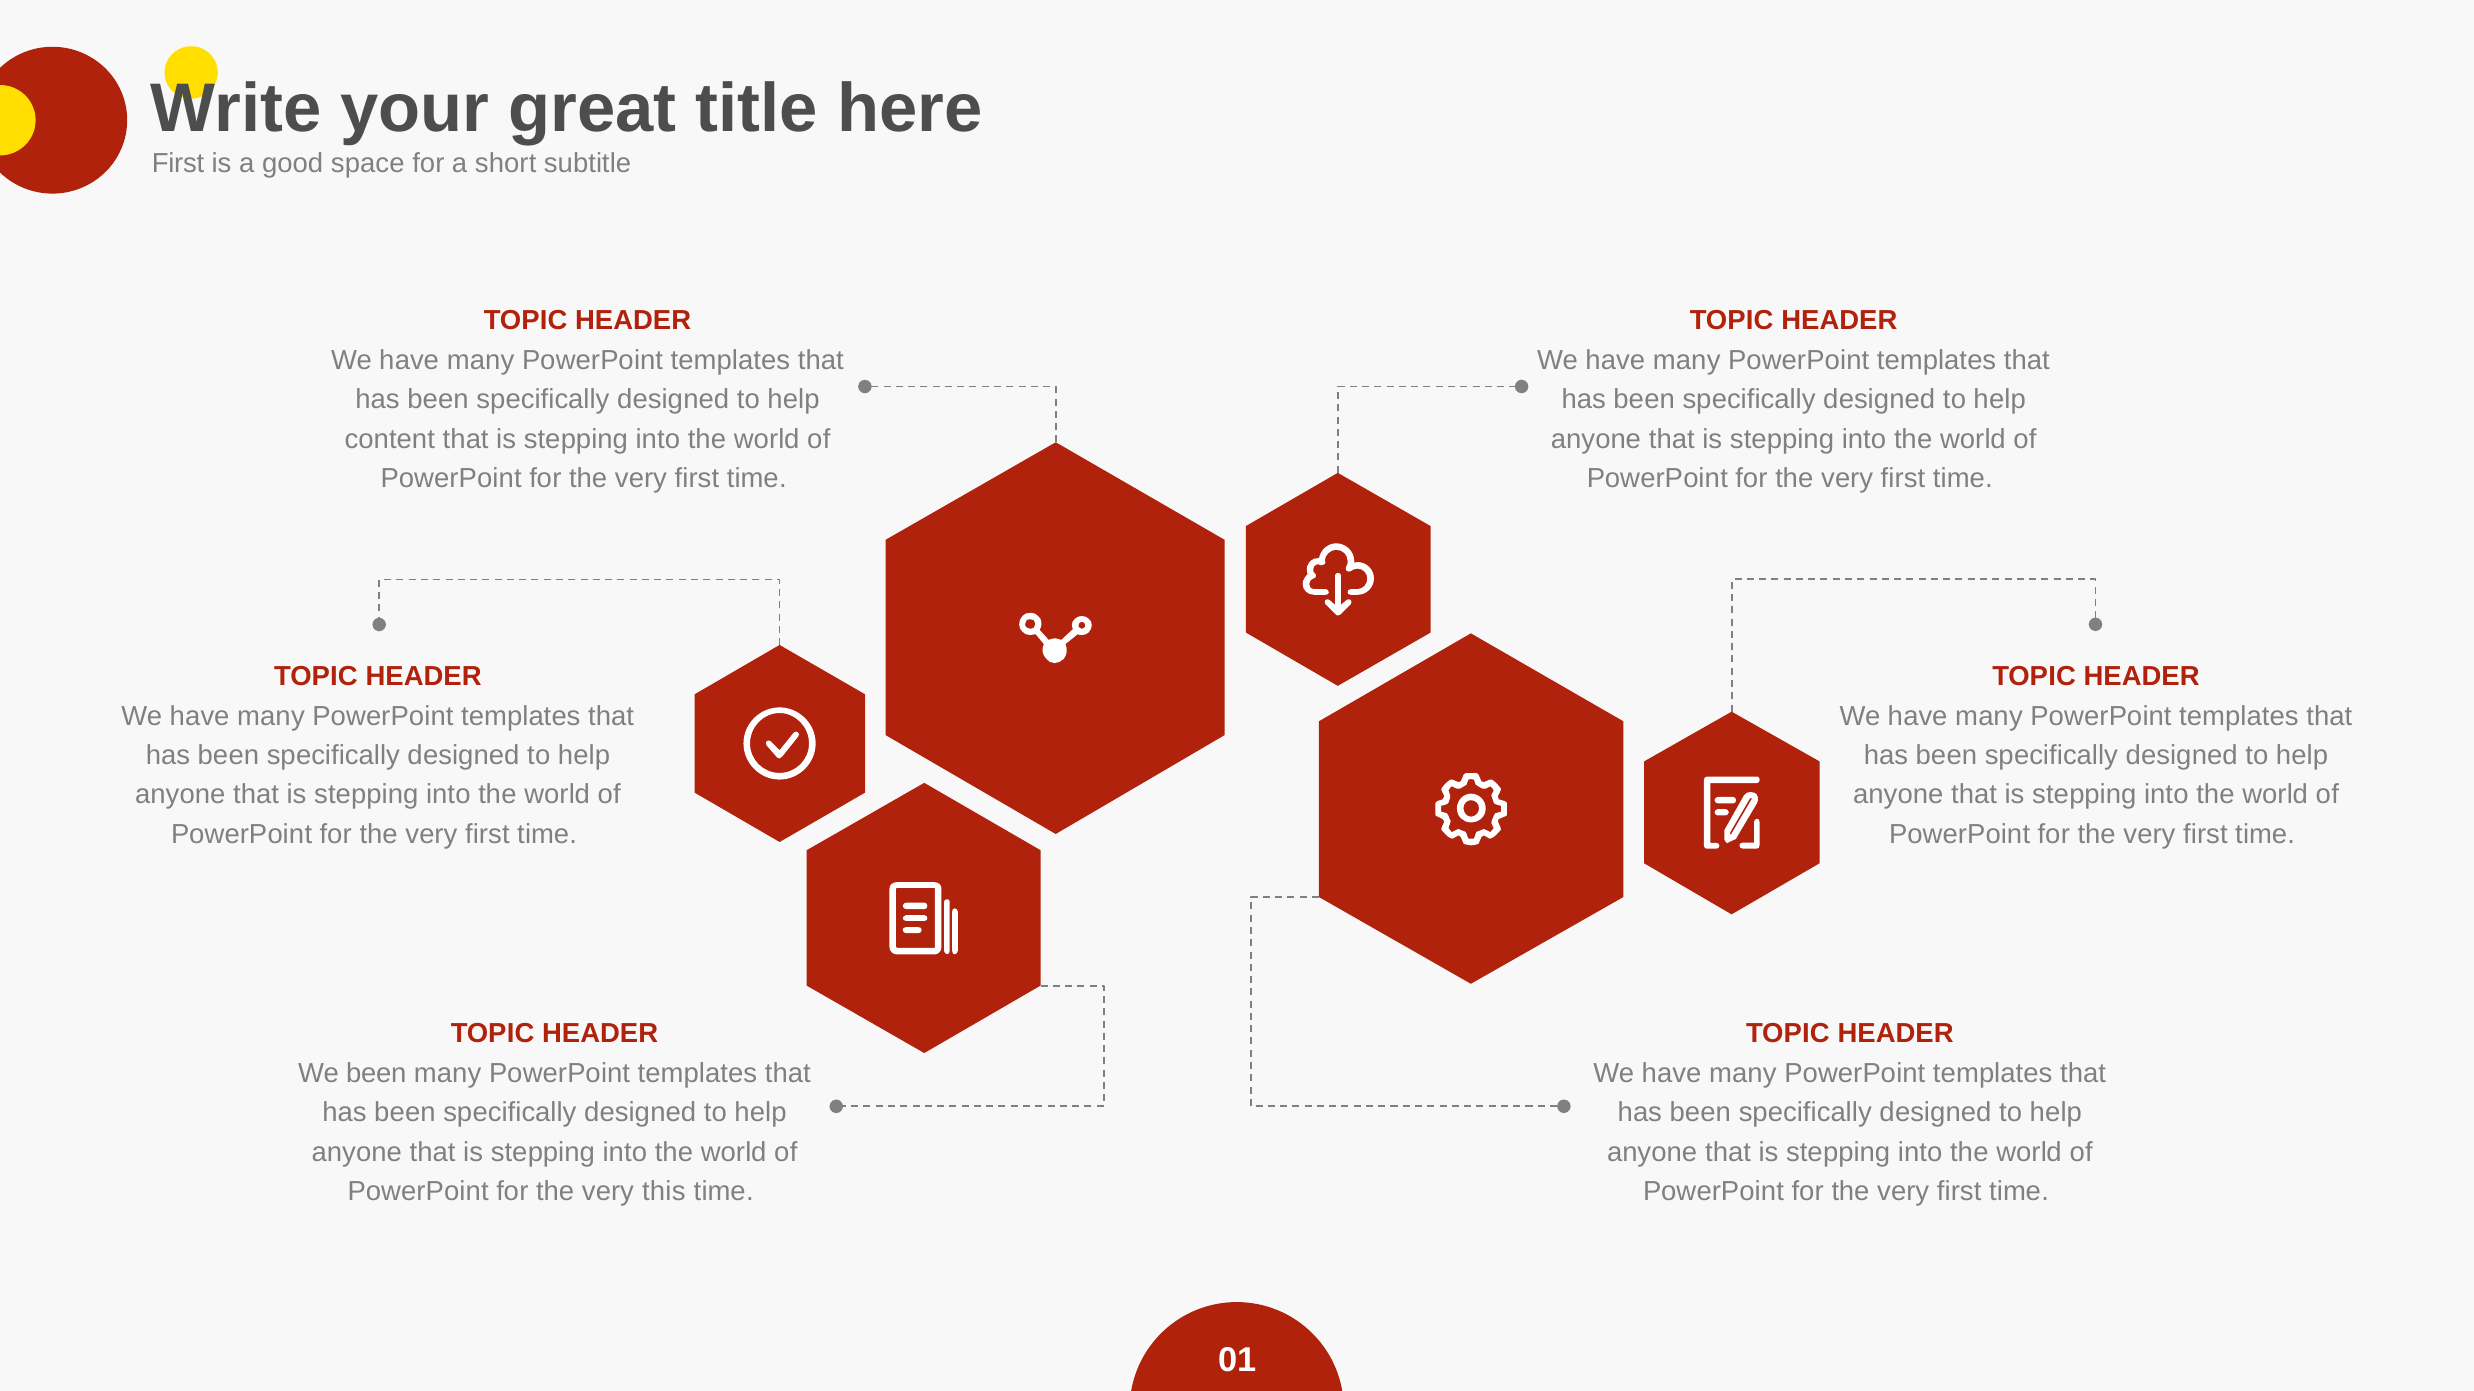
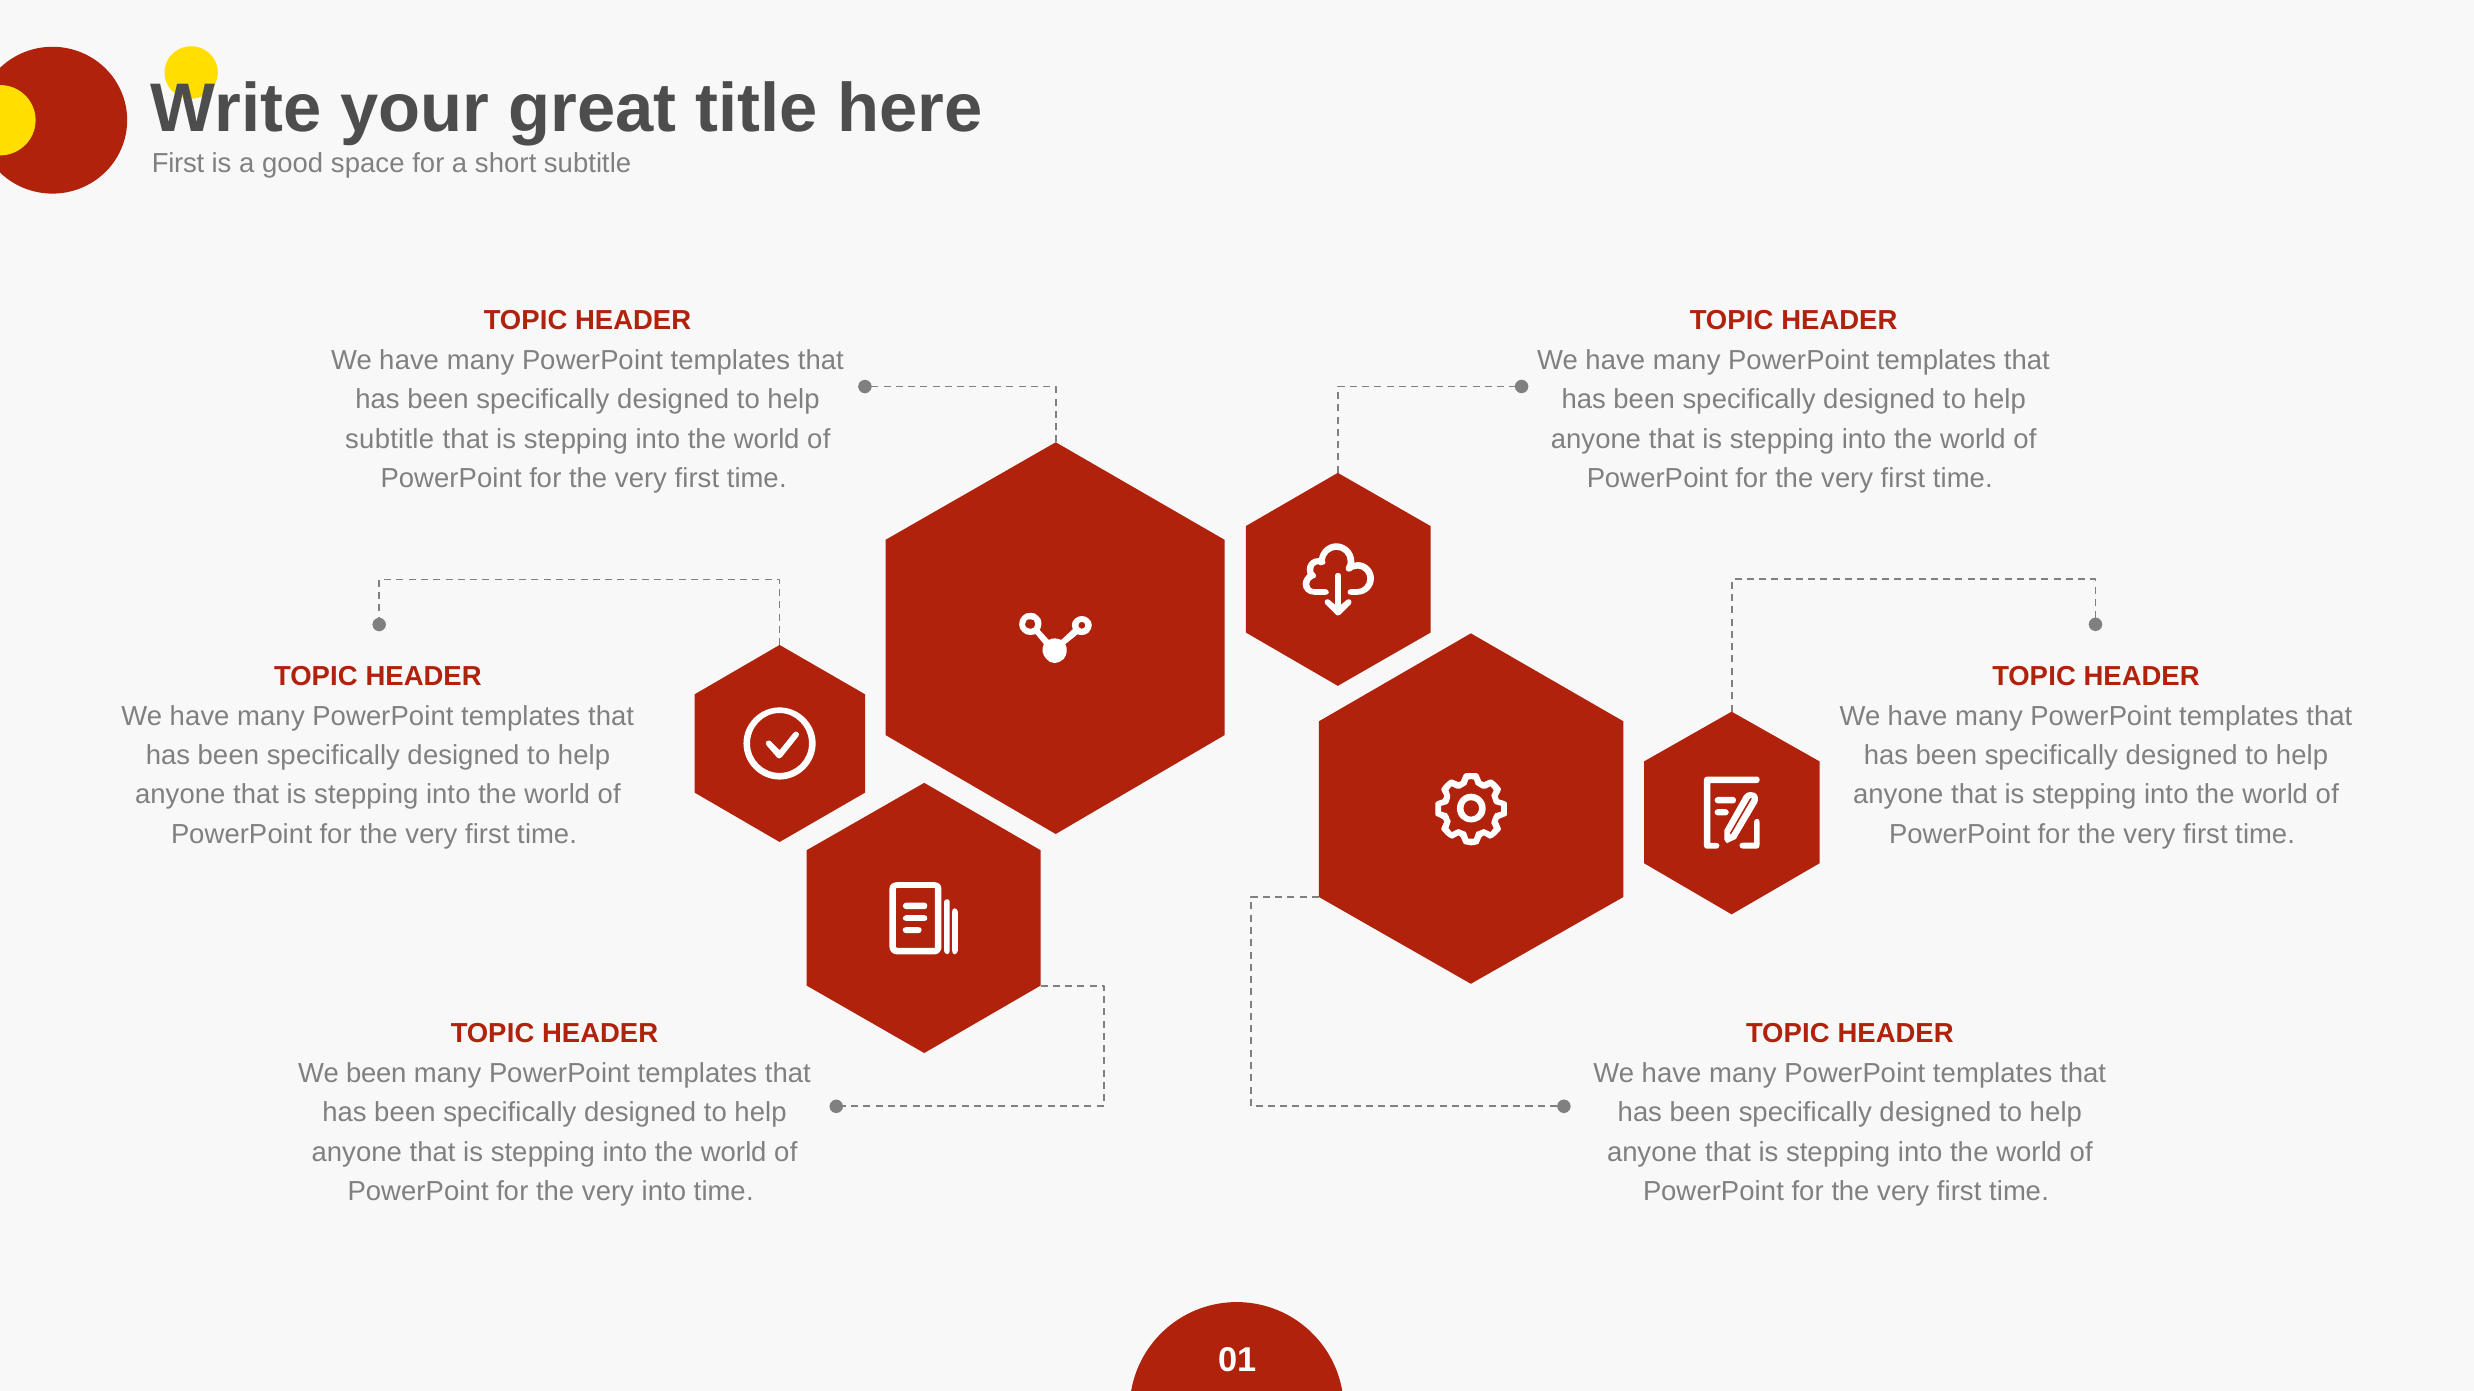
content: content -> subtitle (390, 439)
very this: this -> into (664, 1192)
